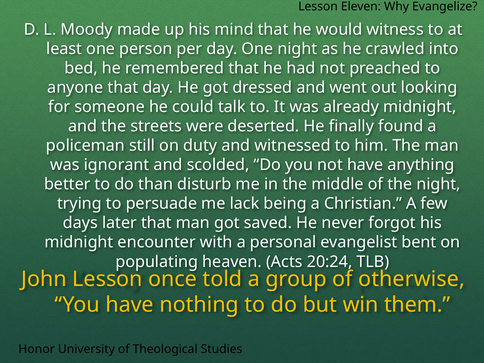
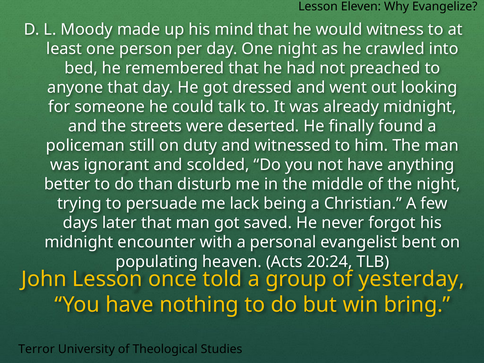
otherwise: otherwise -> yesterday (411, 279)
them: them -> bring (417, 305)
Honor: Honor -> Terror (37, 349)
